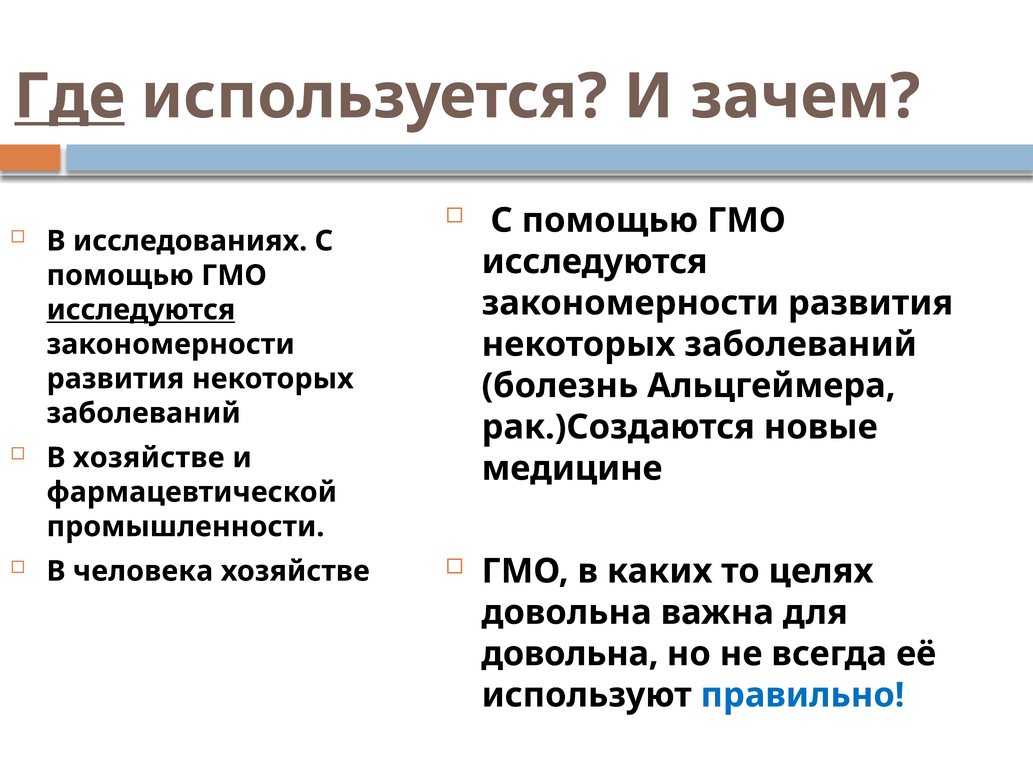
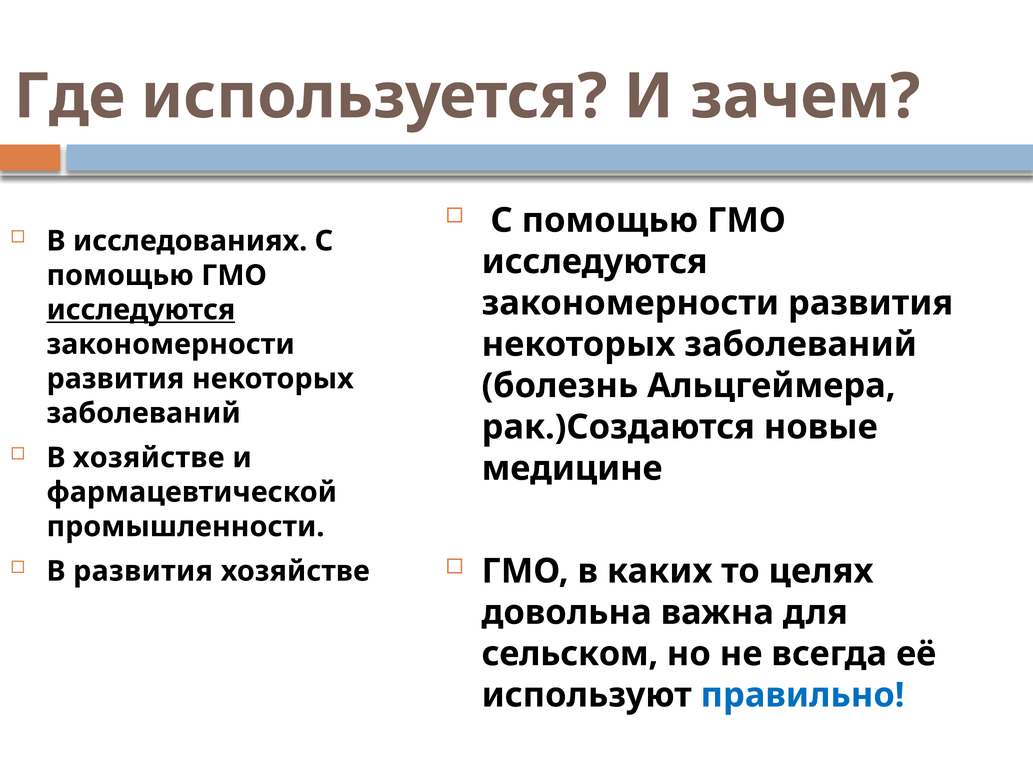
Где underline: present -> none (70, 97)
В человека: человека -> развития (143, 571)
довольна: довольна -> сельском (570, 654)
